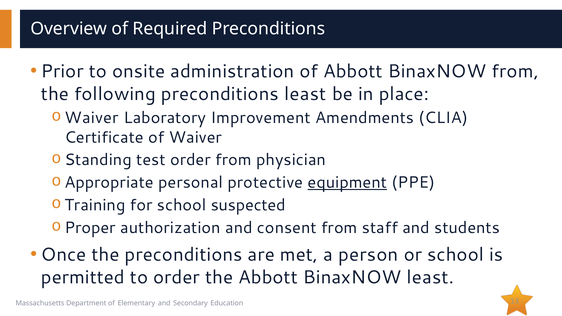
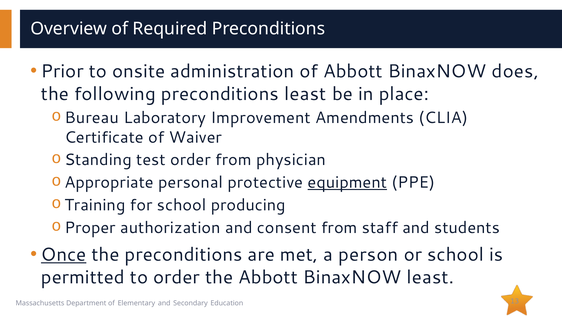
BinaxNOW from: from -> does (515, 71)
Waiver: Waiver -> Bureau (92, 118)
suspected: suspected -> producing (248, 205)
Once underline: none -> present (64, 255)
